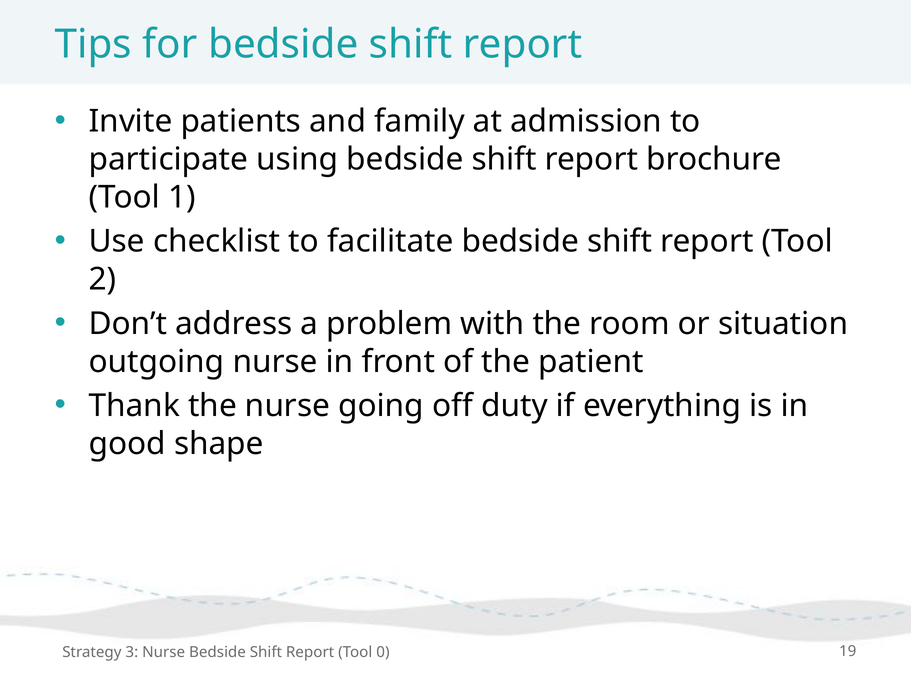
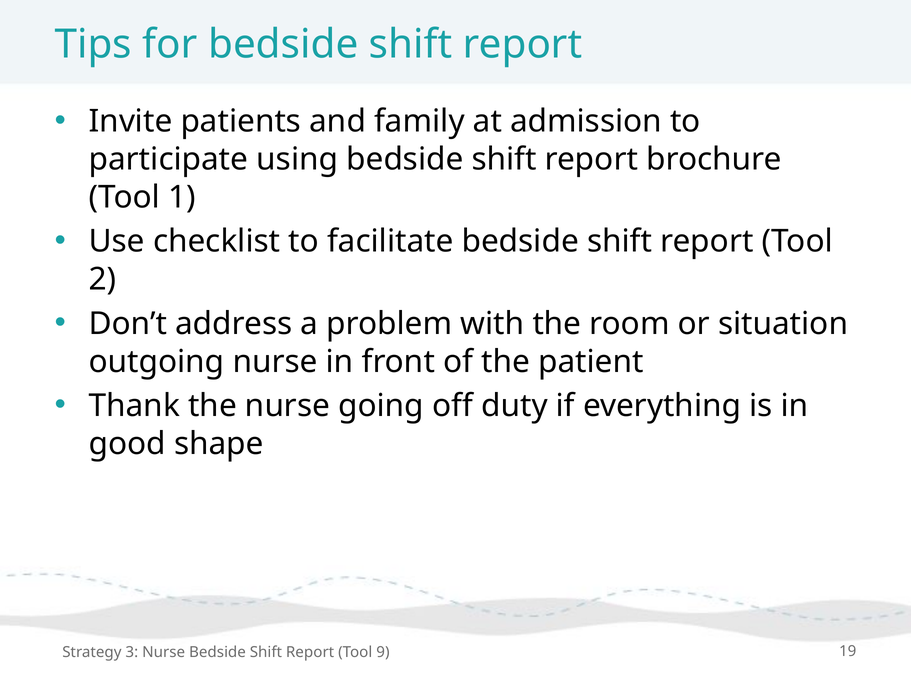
0: 0 -> 9 (383, 652)
